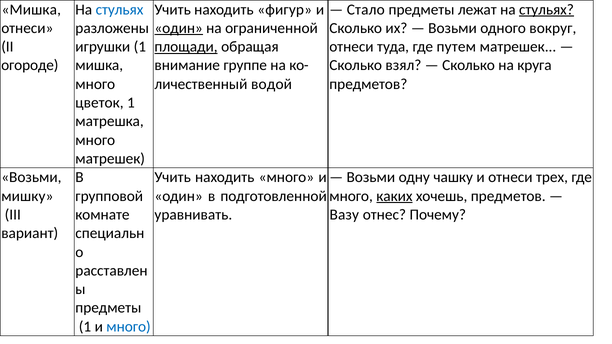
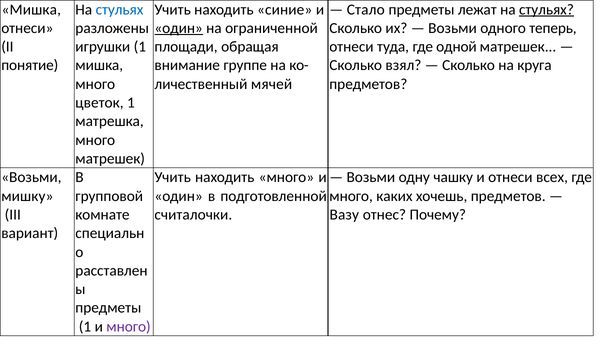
фигур: фигур -> синие (285, 9)
вокруг: вокруг -> теперь (553, 28)
площади underline: present -> none (186, 47)
путем: путем -> одной (456, 47)
огороде: огороде -> понятие (30, 65)
водой: водой -> мячей (272, 84)
трех: трех -> всех (552, 177)
каких underline: present -> none (394, 196)
уравнивать: уравнивать -> считалочки (193, 215)
много colour: blue -> purple (129, 327)
